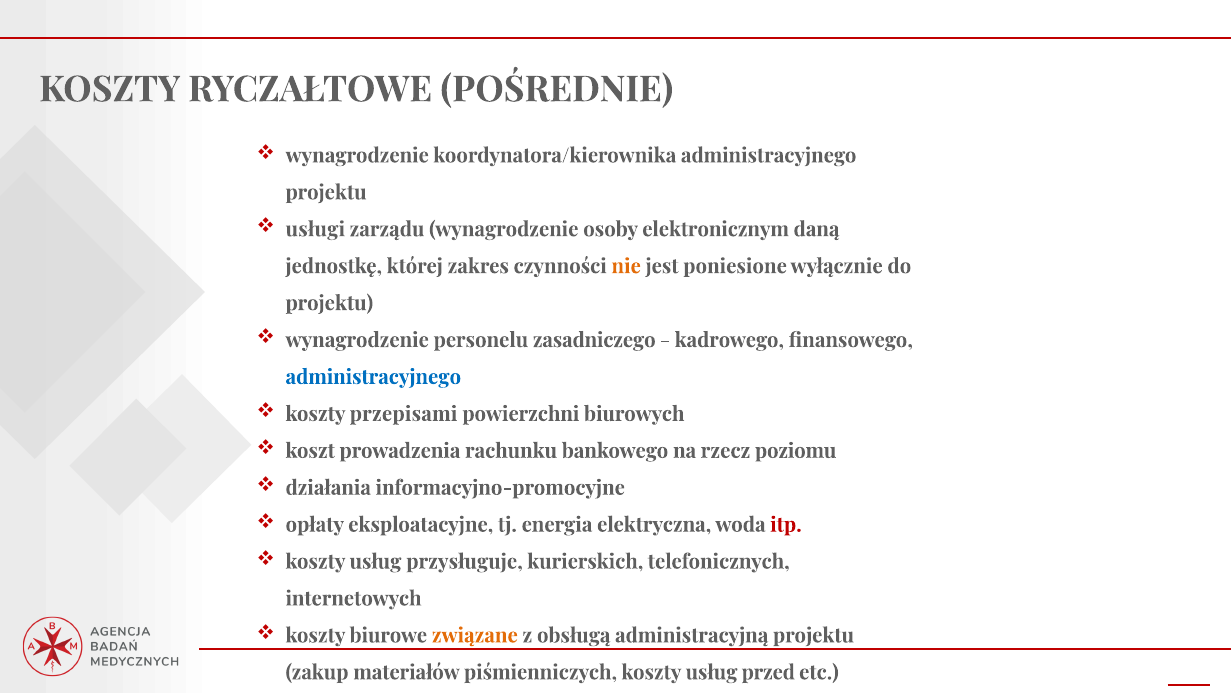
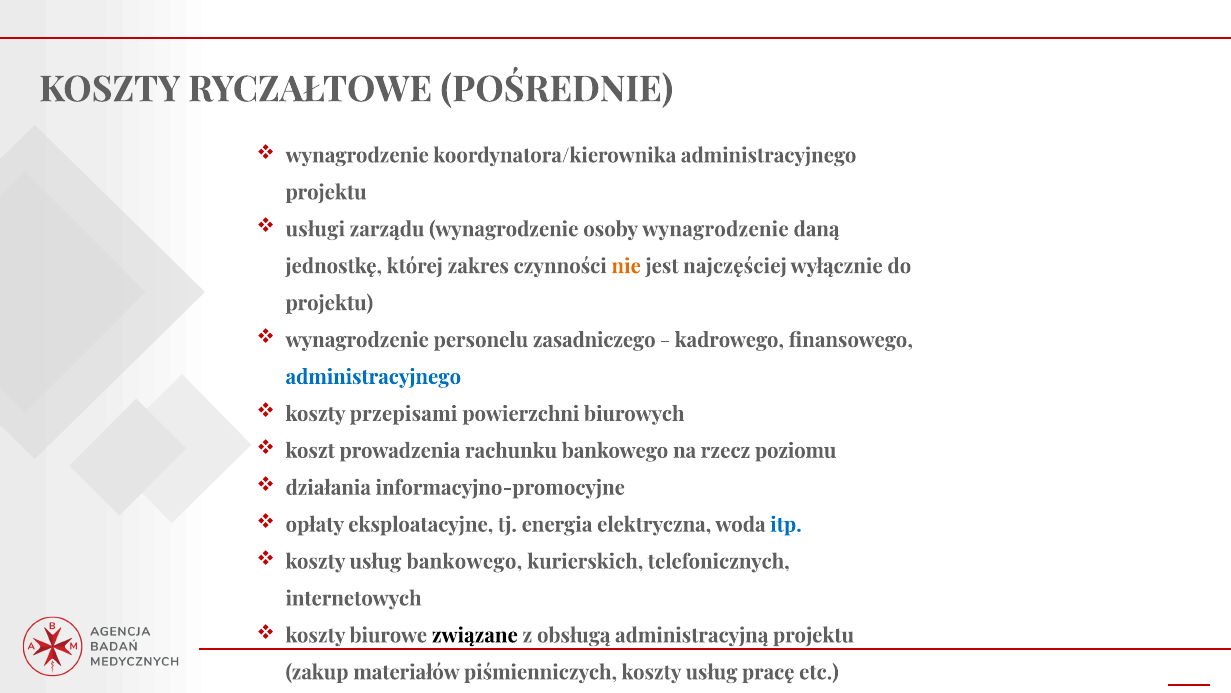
osoby elektronicznym: elektronicznym -> wynagrodzenie (715, 229)
poniesione: poniesione -> najczęściej (735, 266)
itp colour: red -> blue (786, 524)
usług przysługuje: przysługuje -> bankowego (464, 561)
związane colour: orange -> black (475, 635)
przed: przed -> pracę (768, 672)
